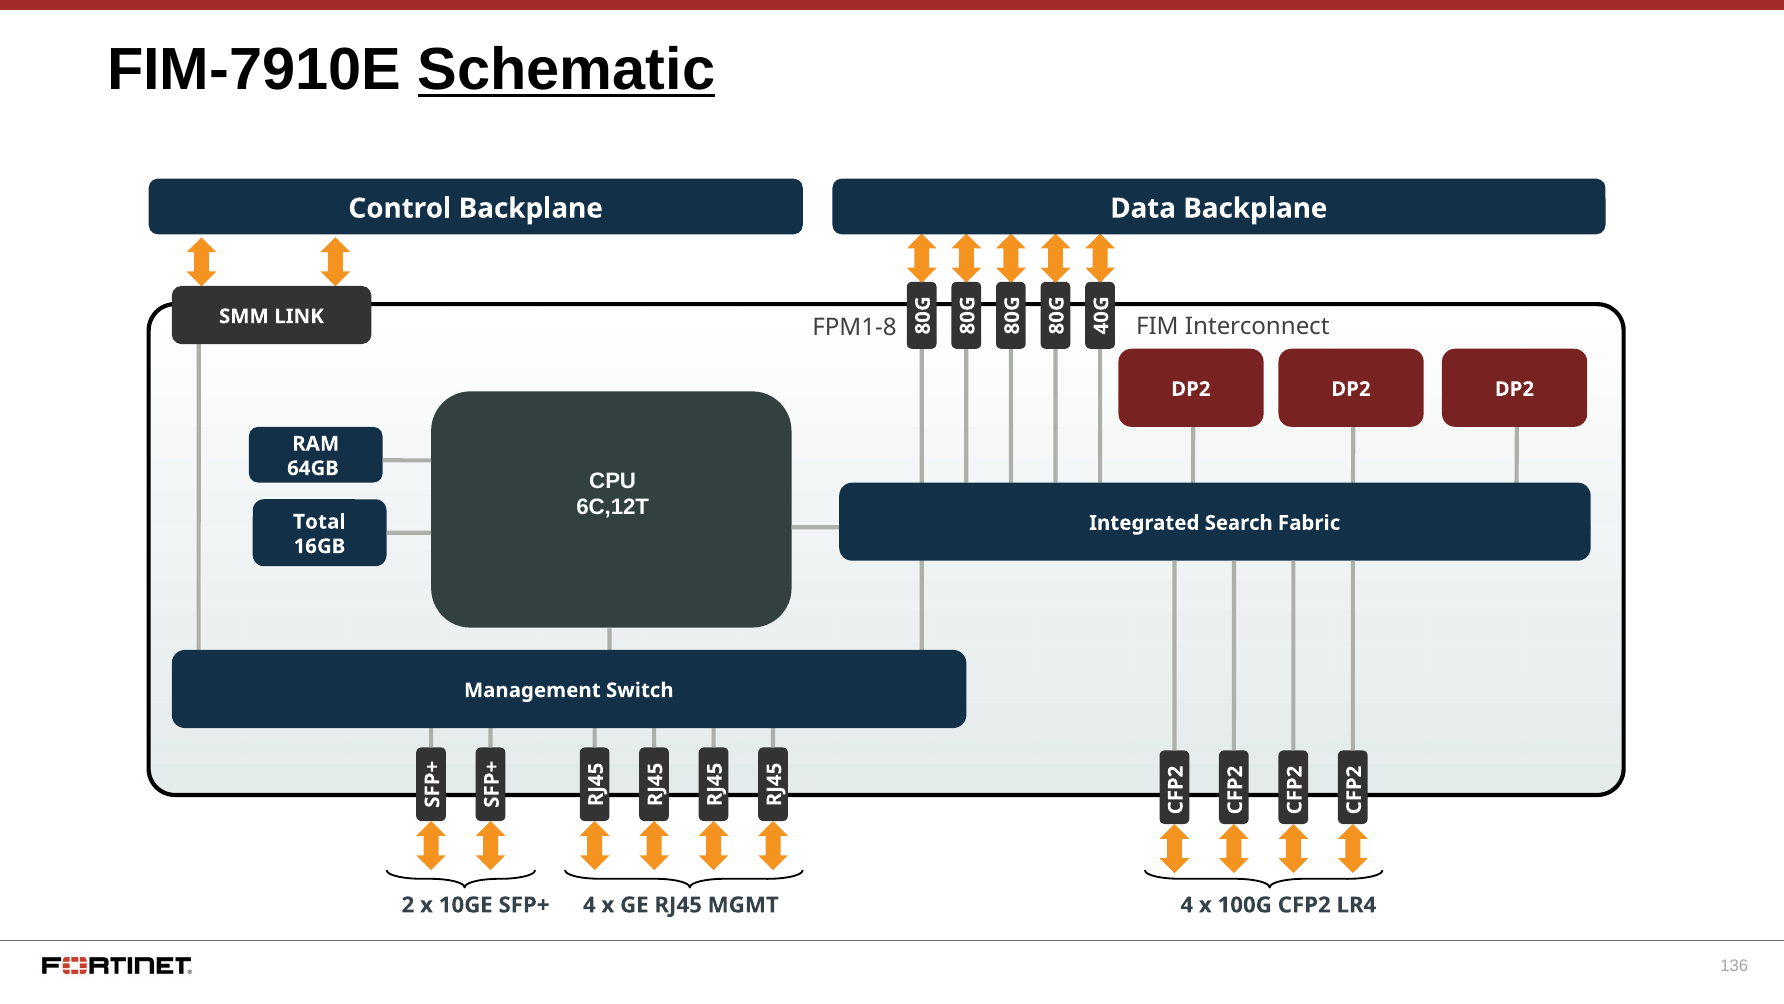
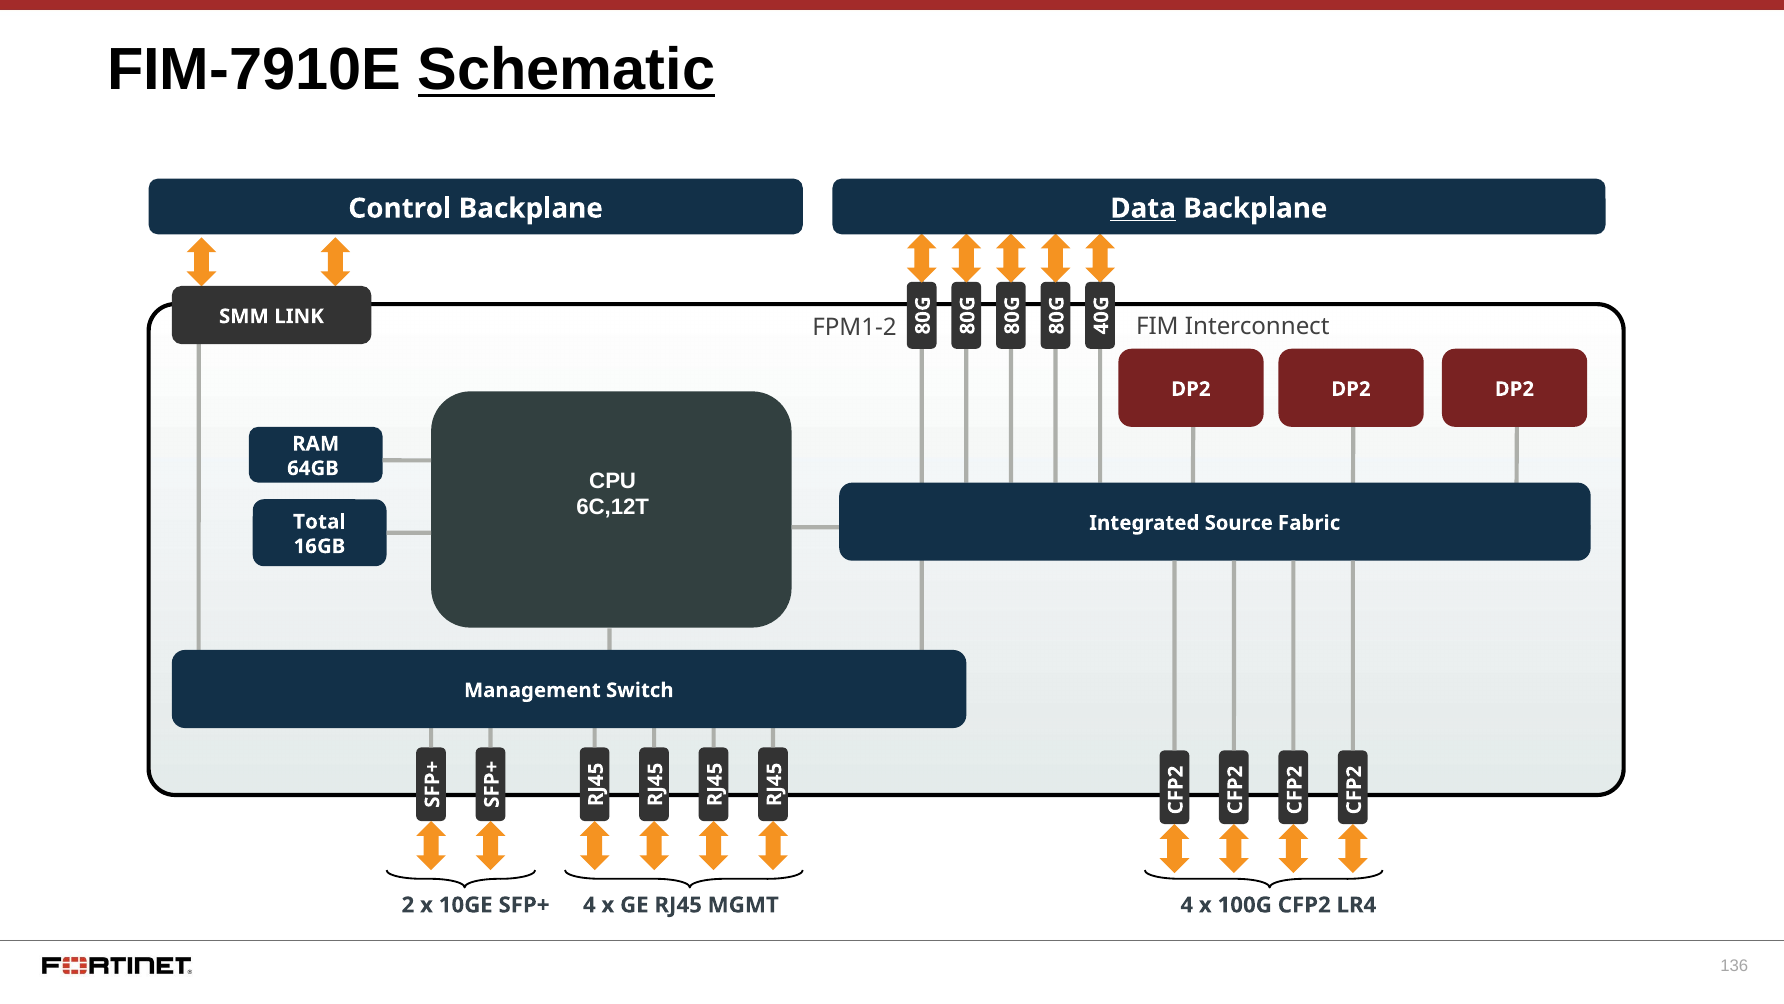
Data underline: none -> present (1143, 208)
FPM1-8: FPM1-8 -> FPM1-2 (855, 328)
Search: Search -> Source (1239, 523)
